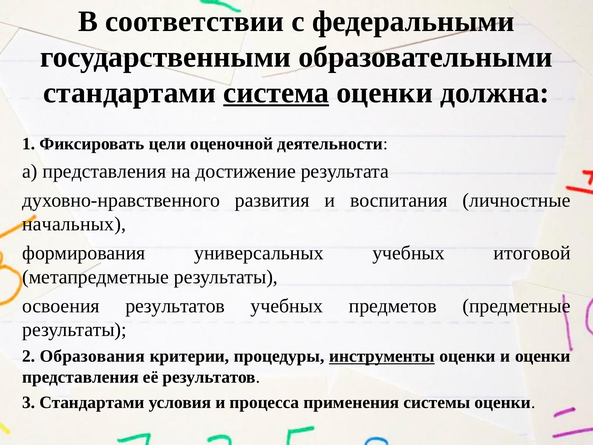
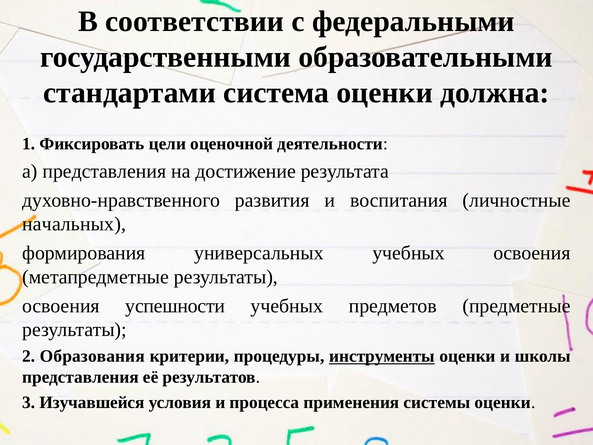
система underline: present -> none (276, 93)
учебных итоговой: итоговой -> освоения (532, 253)
освоения результатов: результатов -> успешности (175, 306)
и оценки: оценки -> школы (543, 356)
3 Стандартами: Стандартами -> Изучавшейся (92, 402)
